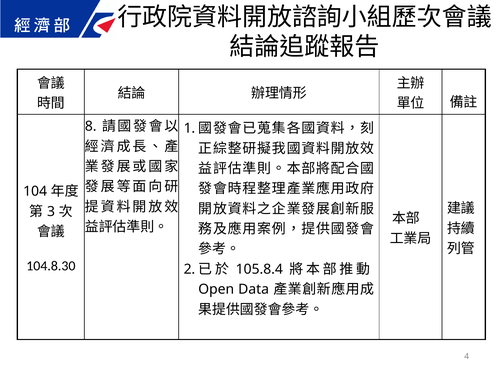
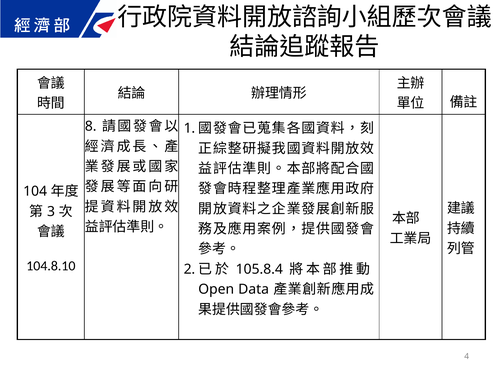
104.8.30: 104.8.30 -> 104.8.10 (51, 266)
